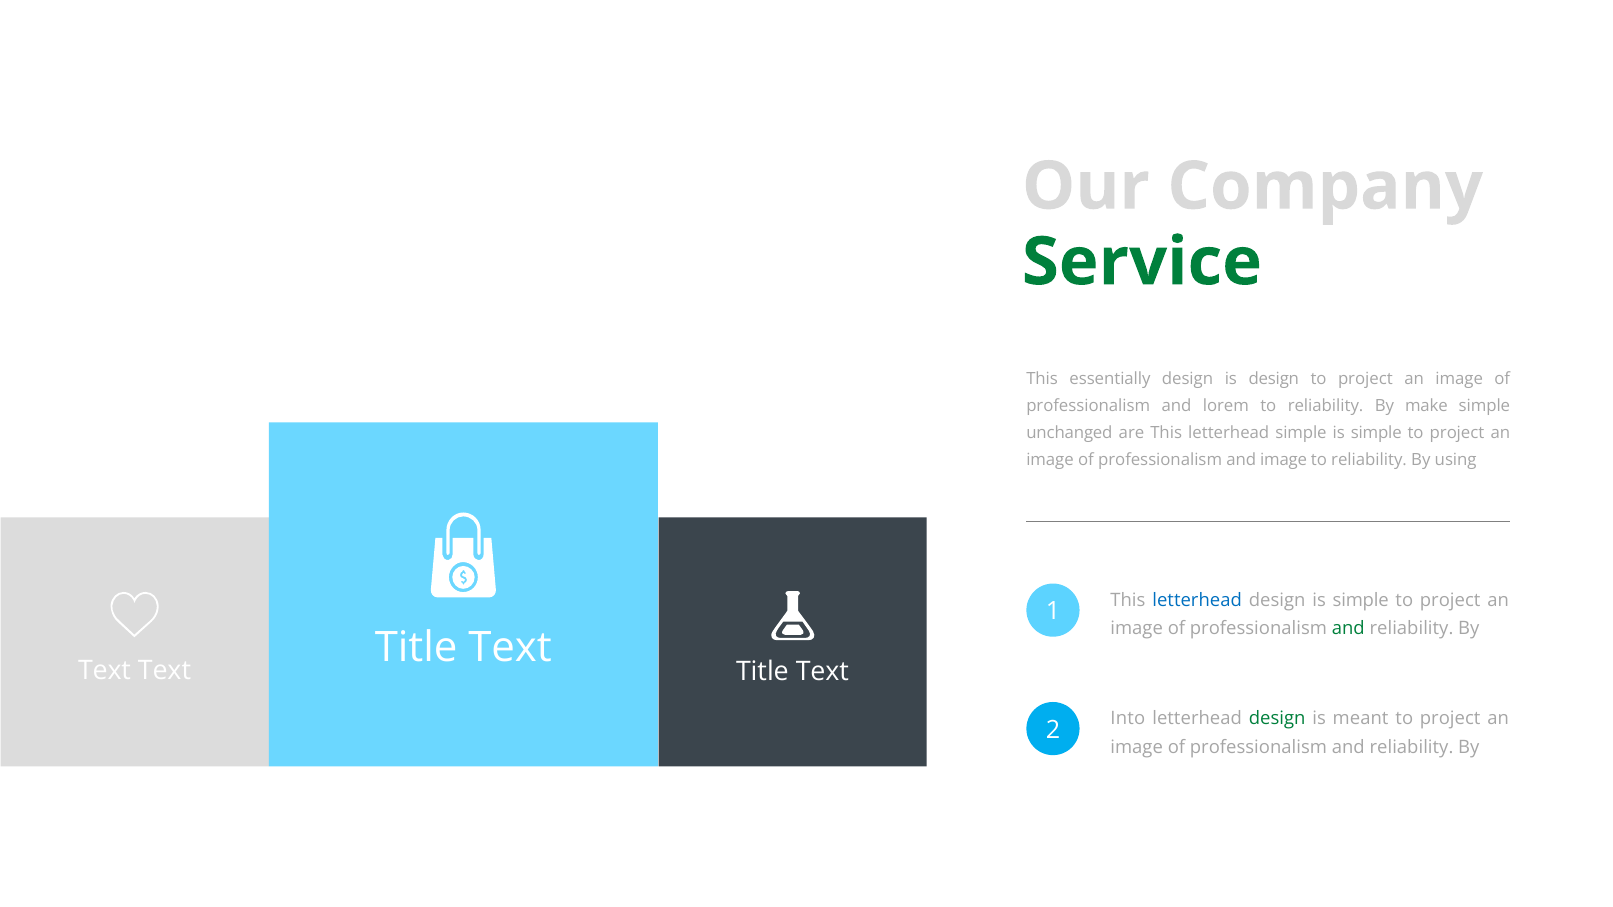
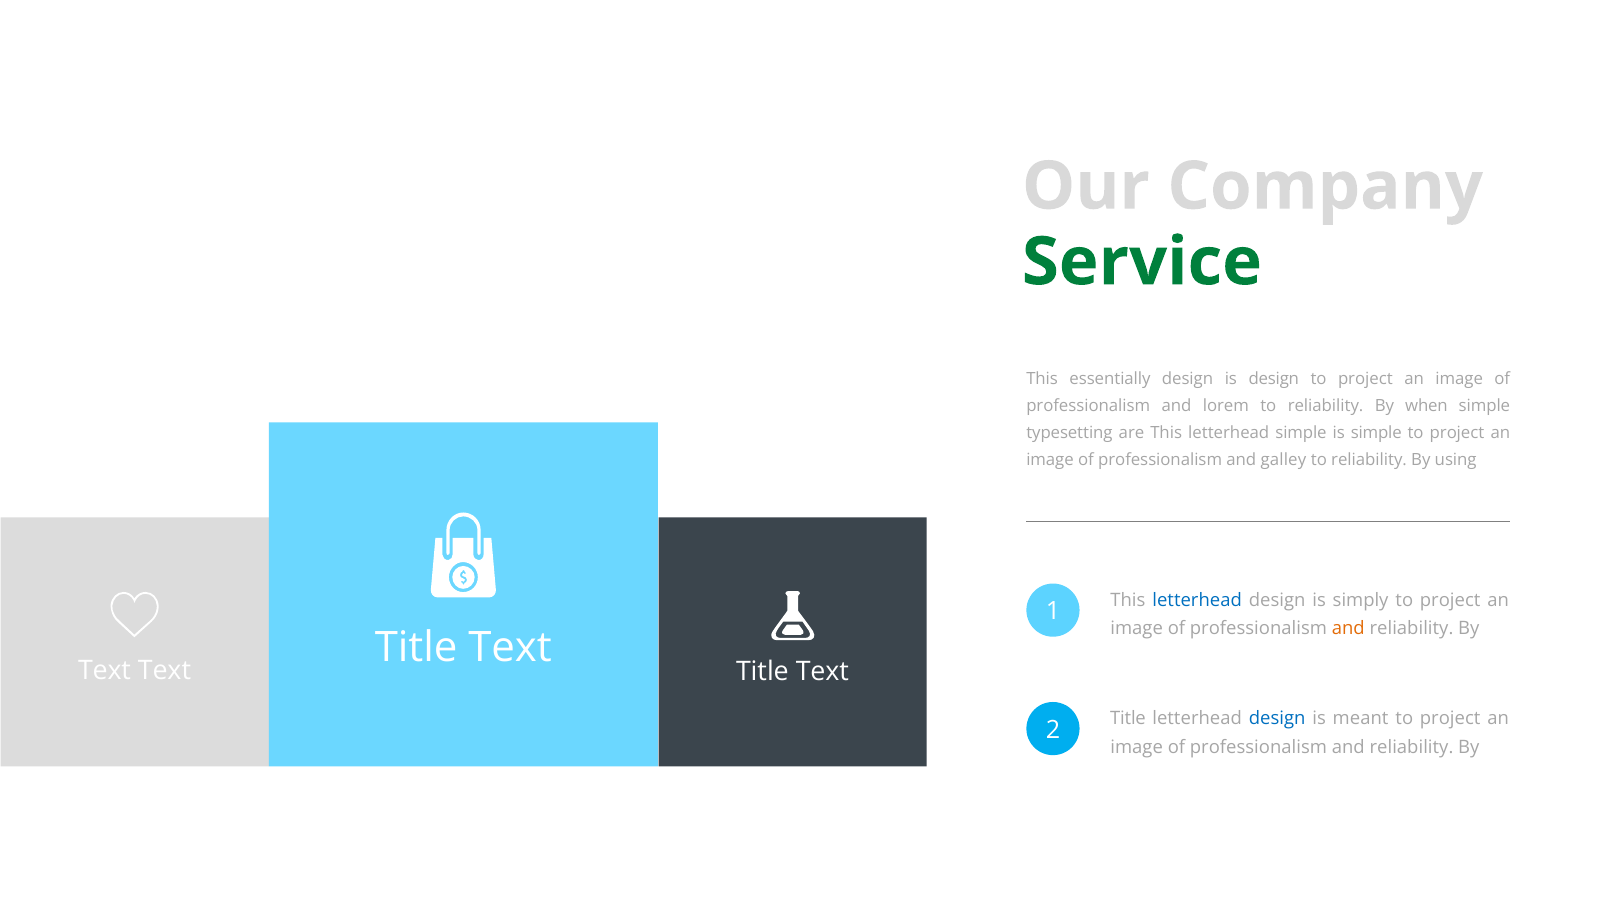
make: make -> when (1426, 406)
unchanged: unchanged -> typesetting (1069, 433)
and image: image -> galley (1283, 460)
design is simple: simple -> simply (1361, 601)
and colour: green -> orange (1348, 629)
Into: Into -> Title (1128, 719)
design colour: green -> blue (1277, 719)
